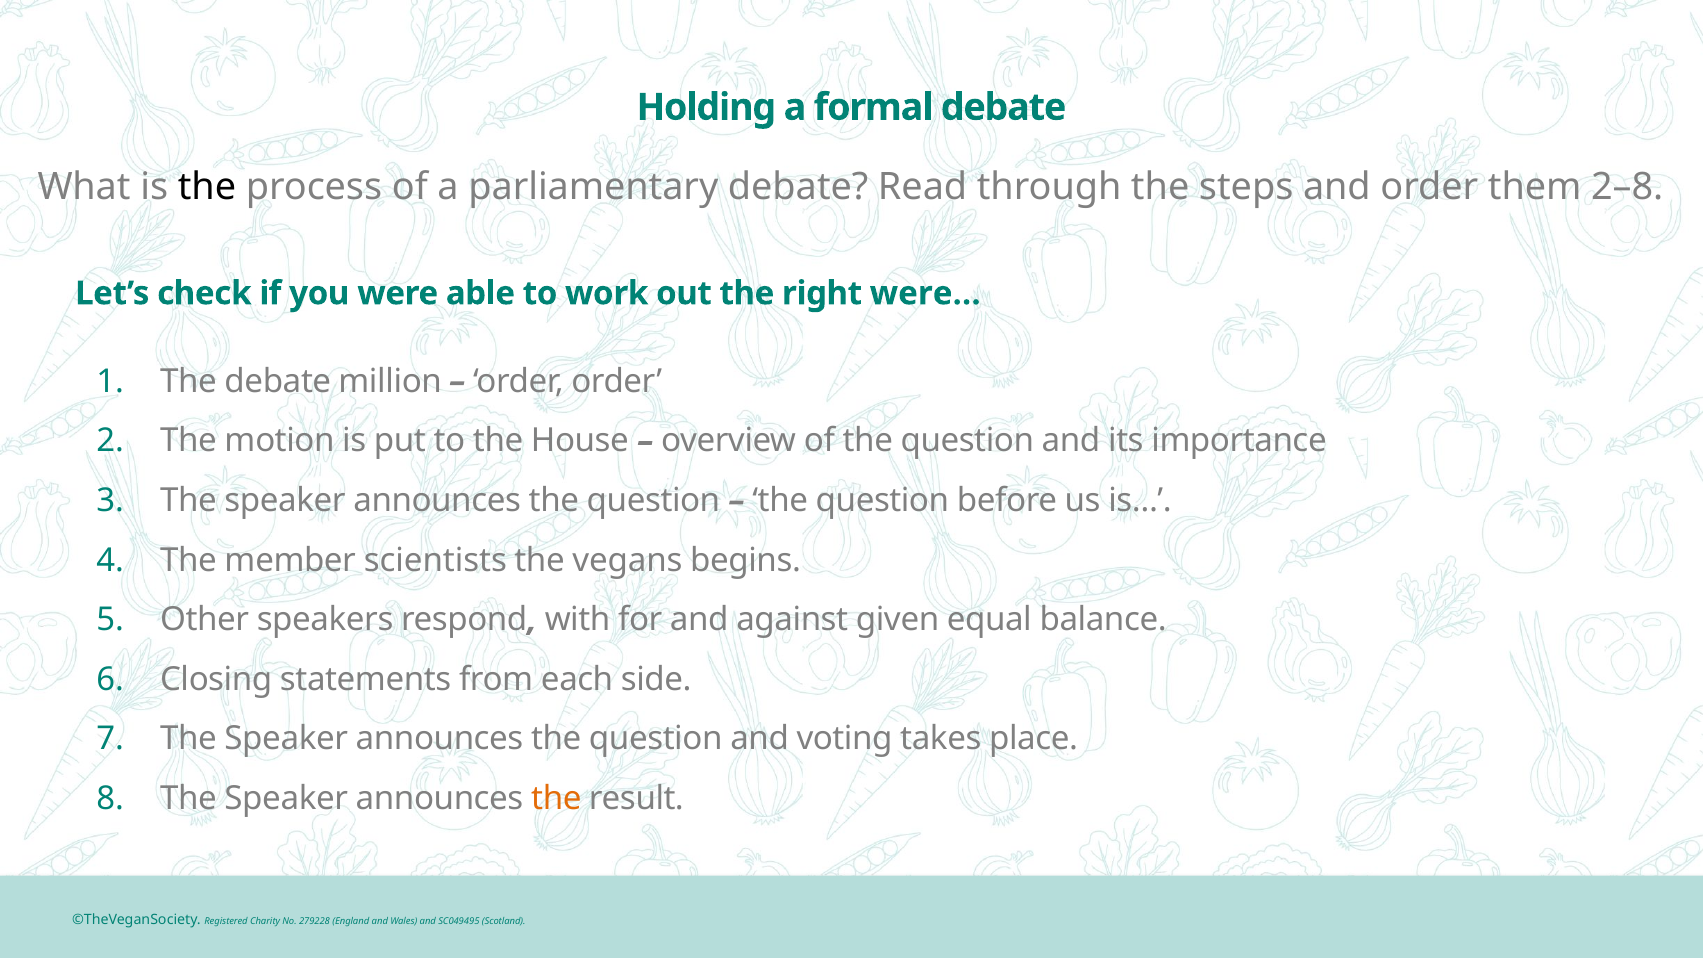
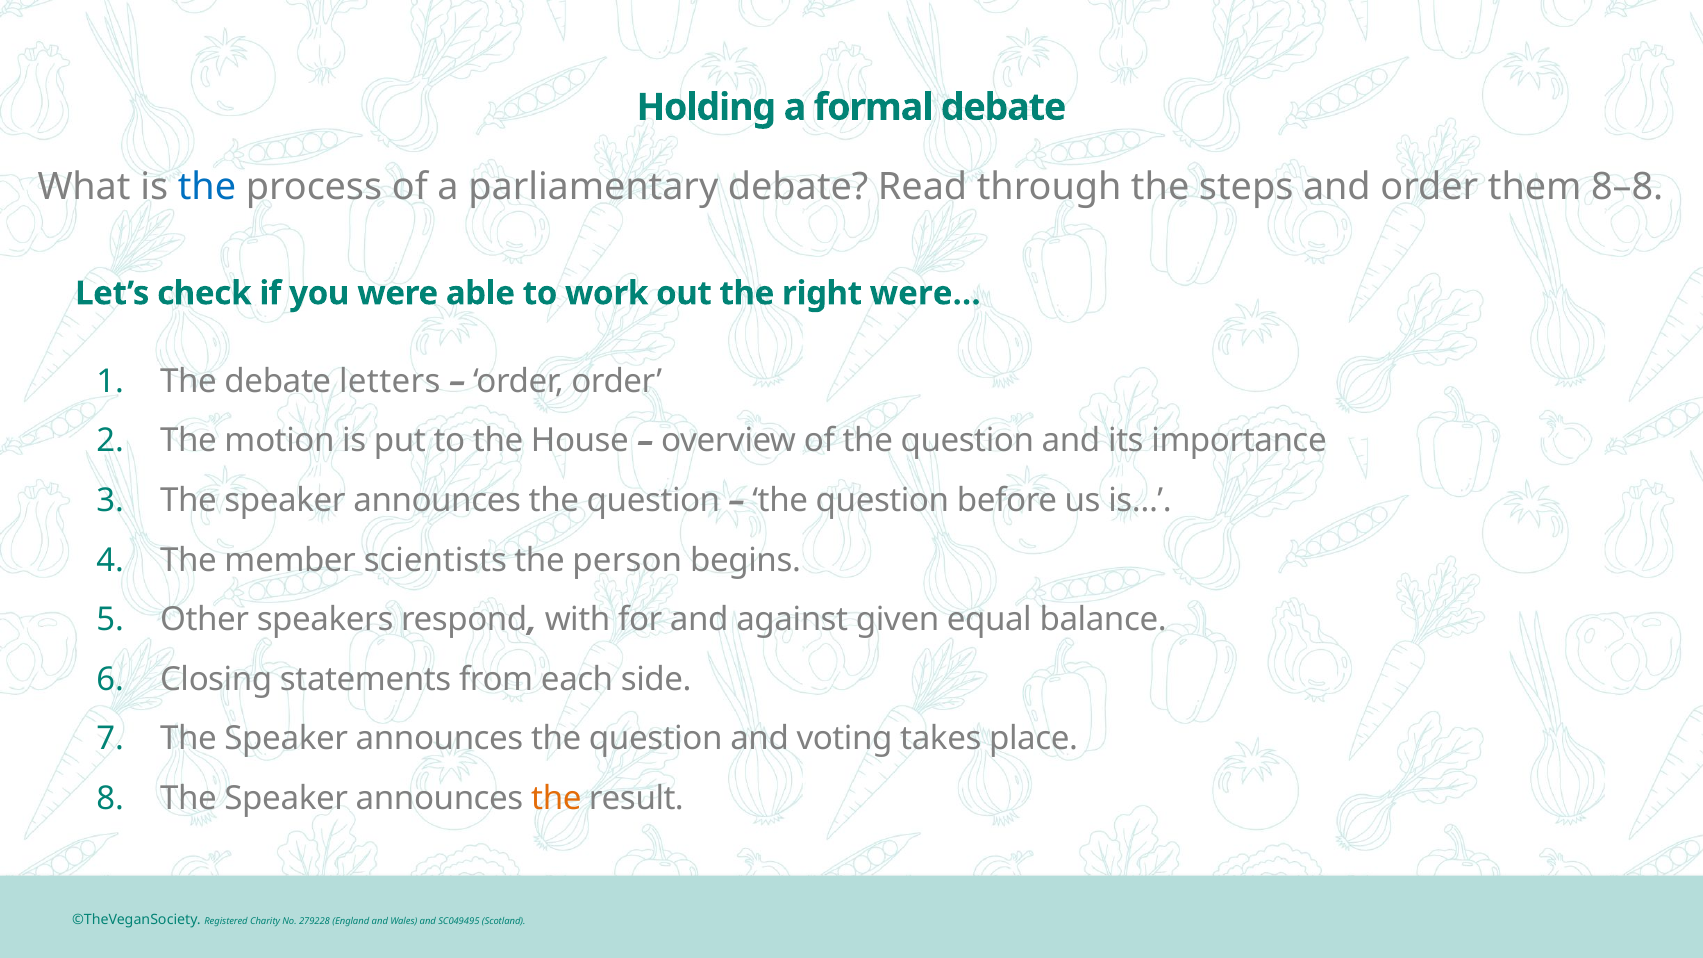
the colour: black -> blue (207, 187)
2–8: 2–8 -> 8–8 (1627, 187)
million: million -> letters (390, 381)
vegans: vegans -> person (627, 560)
